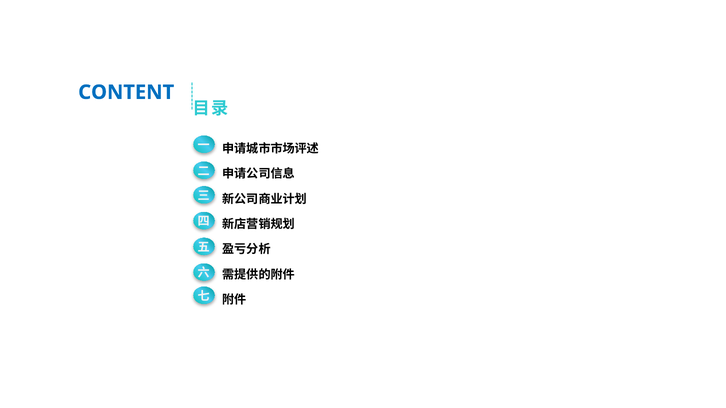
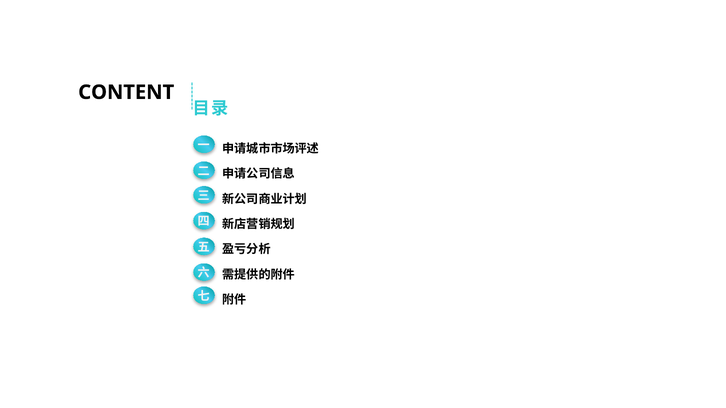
CONTENT colour: blue -> black (126, 92)
